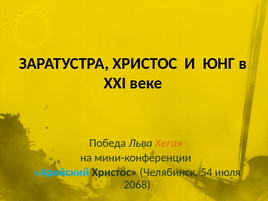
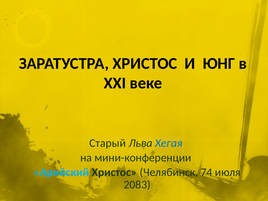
Победа: Победа -> Старый (108, 143)
Хегая colour: orange -> blue (169, 143)
54: 54 -> 74 (207, 172)
2068: 2068 -> 2083 (137, 185)
